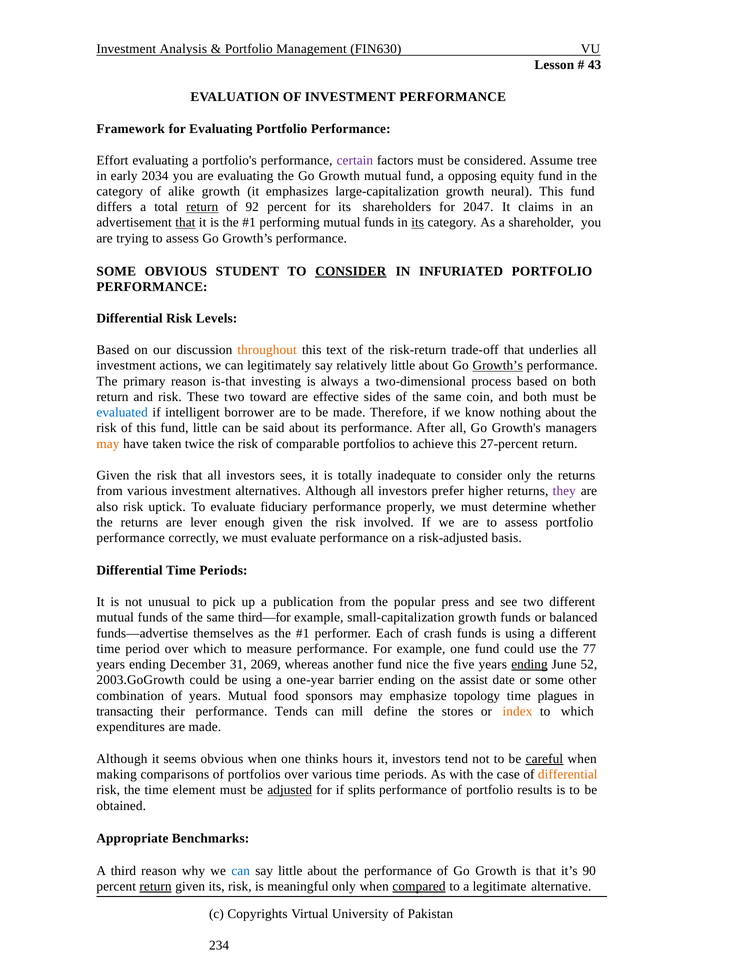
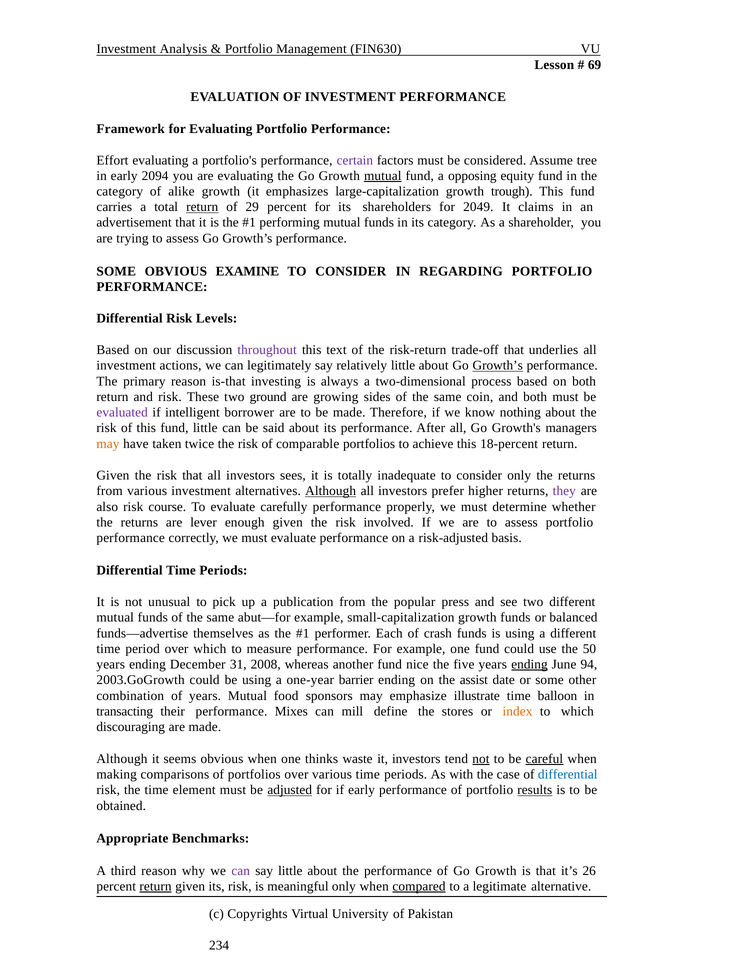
43: 43 -> 69 (595, 65)
2034: 2034 -> 2094 (155, 176)
mutual underline: none -> present (383, 176)
neural: neural -> trough (512, 191)
differs: differs -> carries (114, 207)
92: 92 -> 29 (252, 207)
2047: 2047 -> 2049 (478, 207)
that underline: present -> none (185, 223)
its underline: present -> none (418, 223)
STUDENT: STUDENT -> EXAMINE (247, 271)
CONSIDER underline: present -> none (351, 271)
INFURIATED: INFURIATED -> REGARDING (461, 271)
throughout colour: orange -> purple (267, 350)
toward: toward -> ground (268, 397)
effective: effective -> growing (336, 397)
evaluated colour: blue -> purple (122, 412)
27-percent: 27-percent -> 18-percent (509, 444)
Although underline: none -> present (331, 491)
uptick: uptick -> course (167, 507)
fiduciary: fiduciary -> carefully (284, 507)
third—for: third—for -> abut—for (264, 618)
77: 77 -> 50 (589, 649)
2069: 2069 -> 2008 (266, 664)
52: 52 -> 94 (589, 664)
topology: topology -> illustrate (477, 696)
plagues: plagues -> balloon (557, 696)
Tends: Tends -> Mixes (291, 711)
expenditures: expenditures -> discouraging (131, 727)
hours: hours -> waste (358, 759)
not underline: none -> present (481, 759)
differential colour: orange -> blue (568, 775)
if splits: splits -> early (362, 790)
results underline: none -> present (535, 790)
can colour: blue -> purple (241, 871)
90: 90 -> 26 (589, 871)
